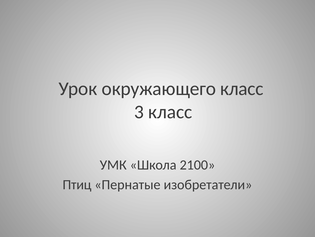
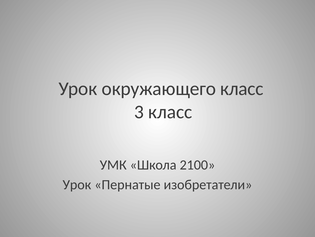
Птиц: Птиц -> Урок (77, 184)
